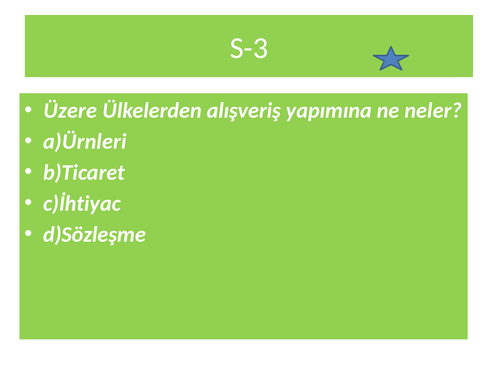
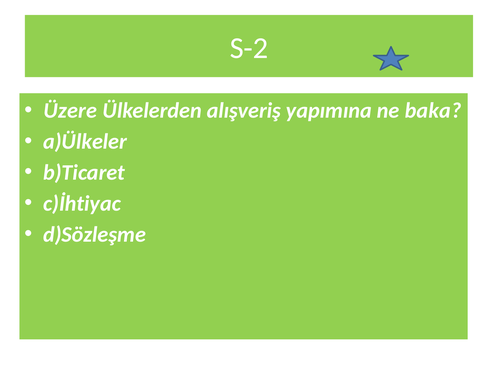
S-3: S-3 -> S-2 (249, 48)
neler: neler -> baka (433, 111)
a)Ürnleri: a)Ürnleri -> a)Ülkeler (85, 142)
